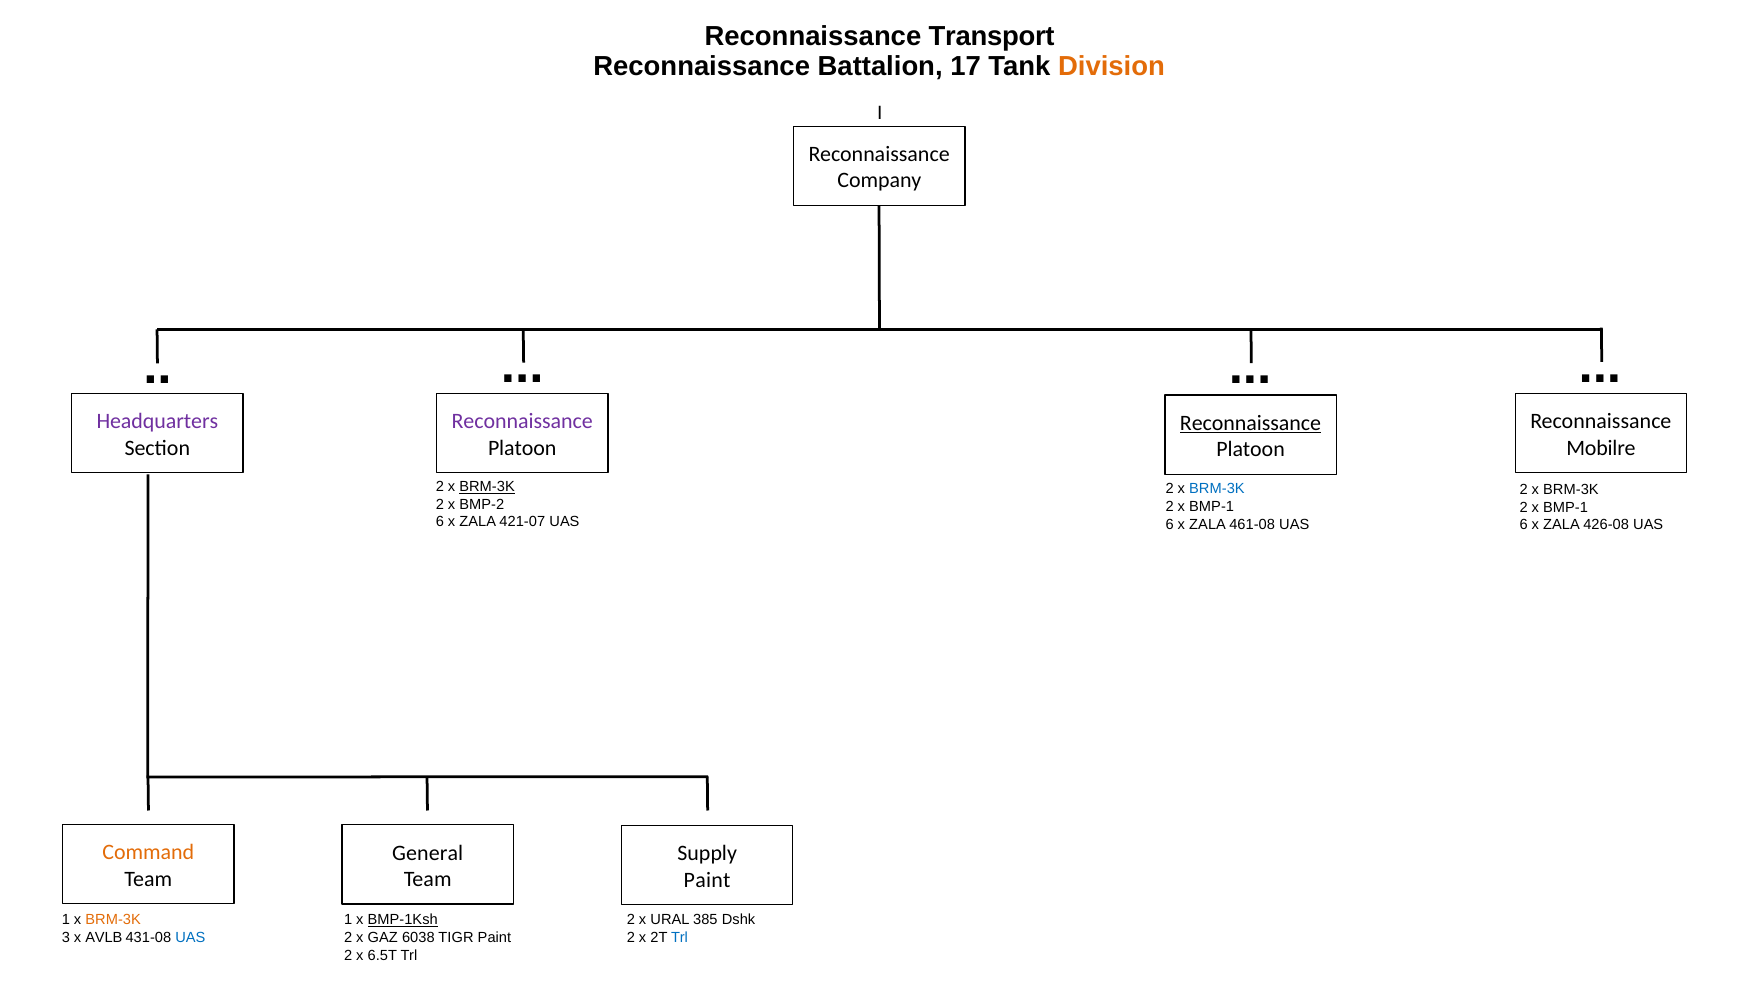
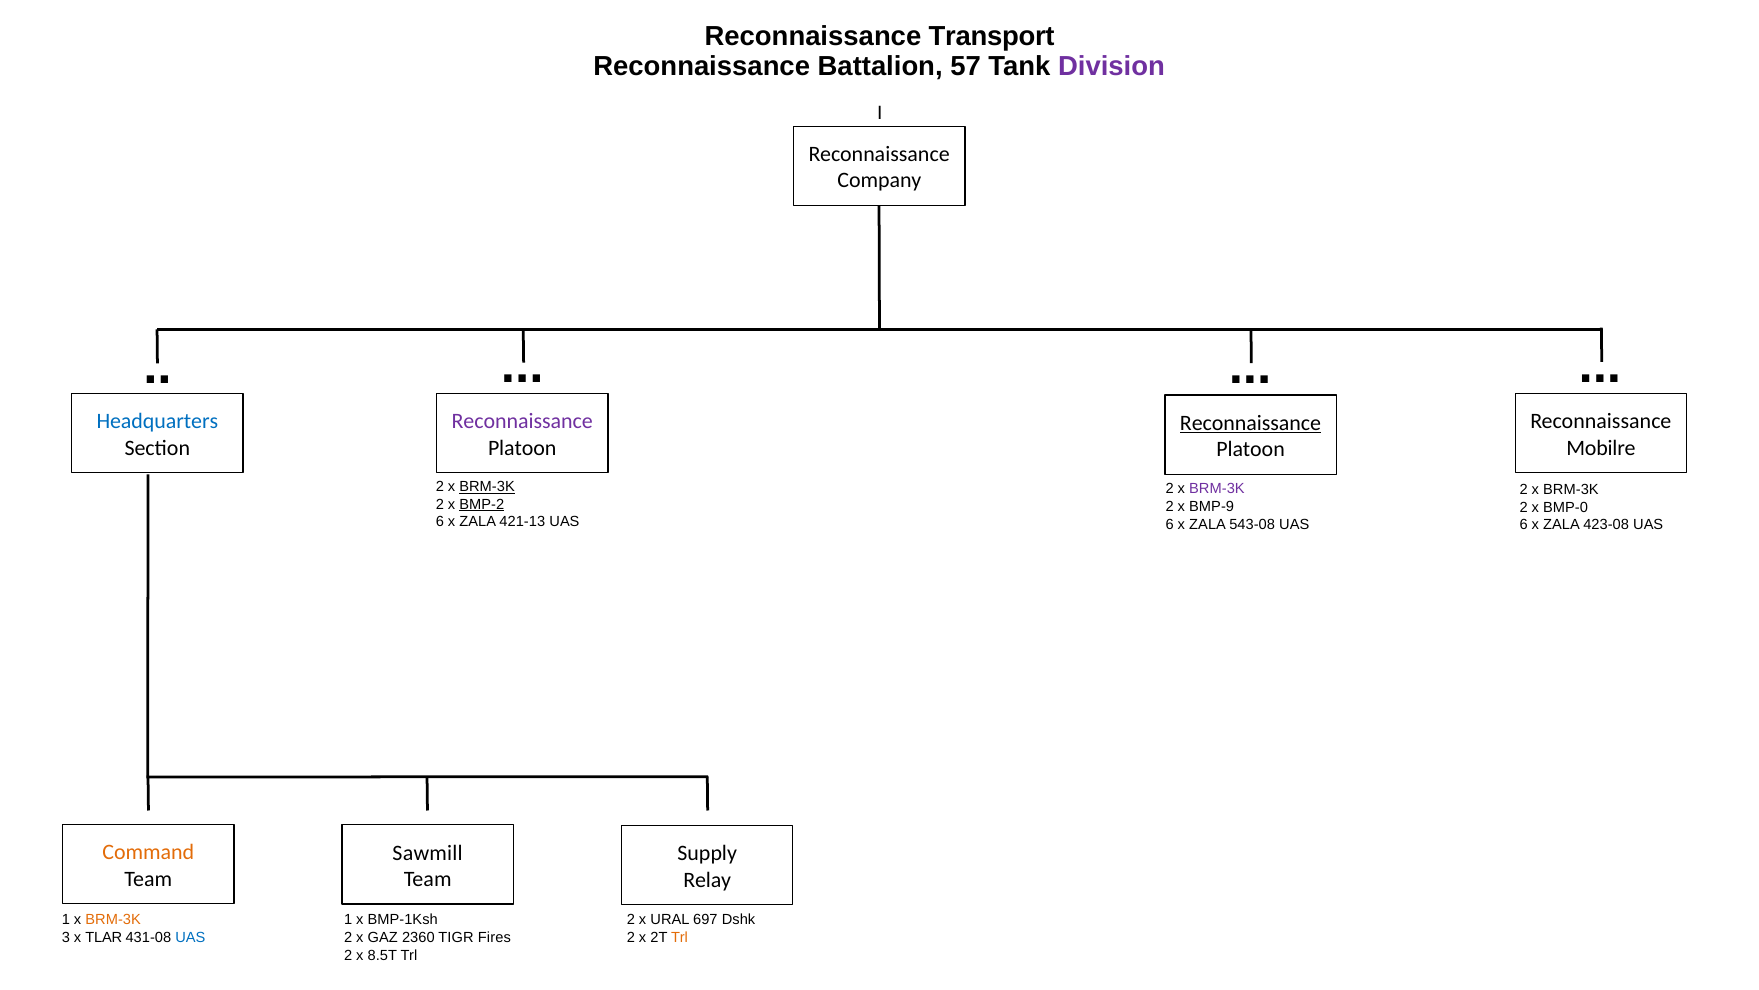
17: 17 -> 57 (966, 67)
Division colour: orange -> purple (1112, 67)
Headquarters colour: purple -> blue (157, 421)
BRM-3K colour: blue -> purple (1217, 489)
BMP-2 underline: none -> present (482, 504)
BMP-1: BMP-1 -> BMP-9 (1212, 506)
BMP-1: BMP-1 -> BMP-0 (1566, 507)
421-07: 421-07 -> 421-13 (522, 522)
461-08: 461-08 -> 543-08 (1252, 524)
426-08: 426-08 -> 423-08 (1606, 525)
General: General -> Sawmill (428, 852)
Paint: Paint -> Relay (707, 879)
BMP-1Ksh underline: present -> none (403, 920)
385: 385 -> 697 (705, 920)
AVLB: AVLB -> TLAR (104, 937)
6038: 6038 -> 2360 (418, 937)
TIGR Paint: Paint -> Fires (494, 937)
Trl colour: blue -> orange (680, 937)
6.5T: 6.5T -> 8.5T (382, 955)
